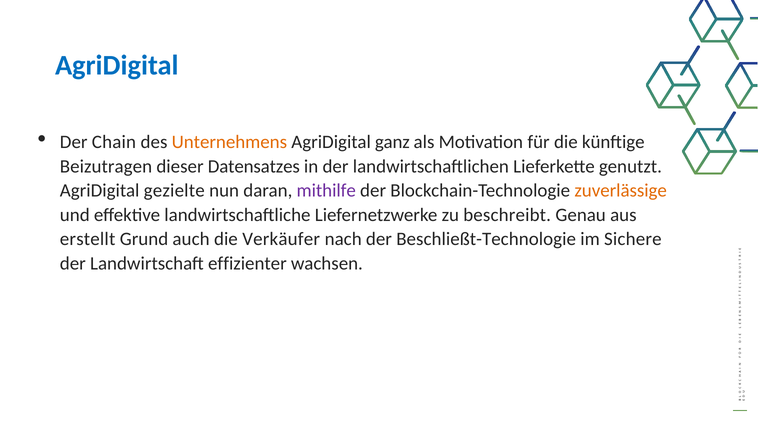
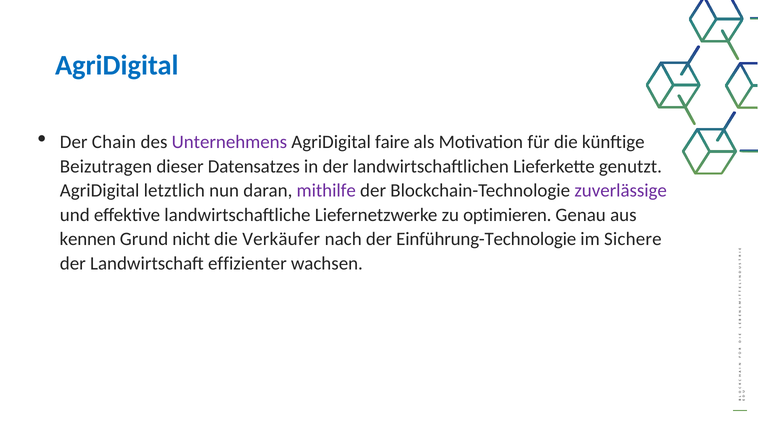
Unternehmens colour: orange -> purple (229, 142)
ganz: ganz -> faire (392, 142)
gezielte: gezielte -> letztlich (174, 191)
zuverlässige colour: orange -> purple (621, 191)
beschreibt: beschreibt -> optimieren (507, 215)
erstellt: erstellt -> kennen (88, 239)
auch: auch -> nicht (191, 239)
Beschließt-Technologie: Beschließt-Technologie -> Einführung-Technologie (486, 239)
